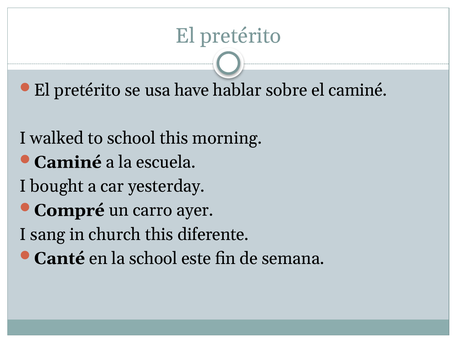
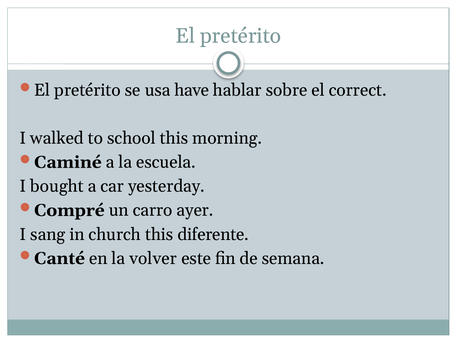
el caminé: caminé -> correct (358, 90)
la school: school -> volver (153, 258)
